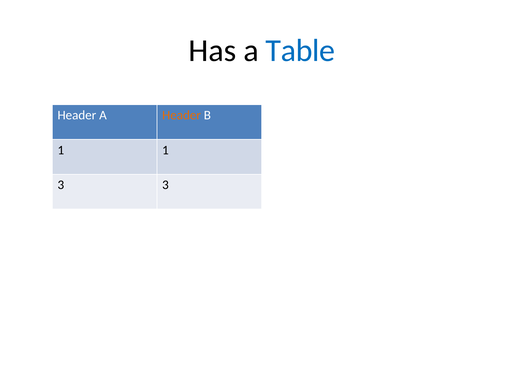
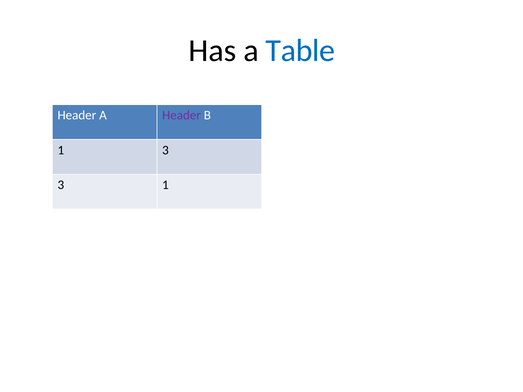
Header colour: orange -> purple (182, 115)
1 1: 1 -> 3 (165, 150)
3 3: 3 -> 1 (165, 185)
